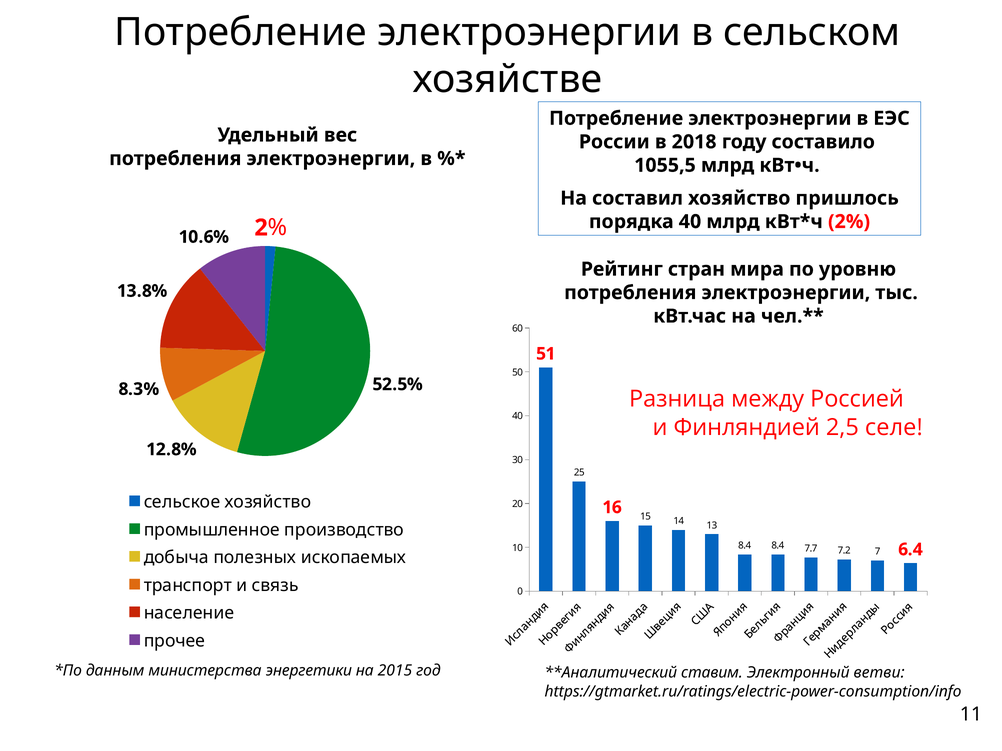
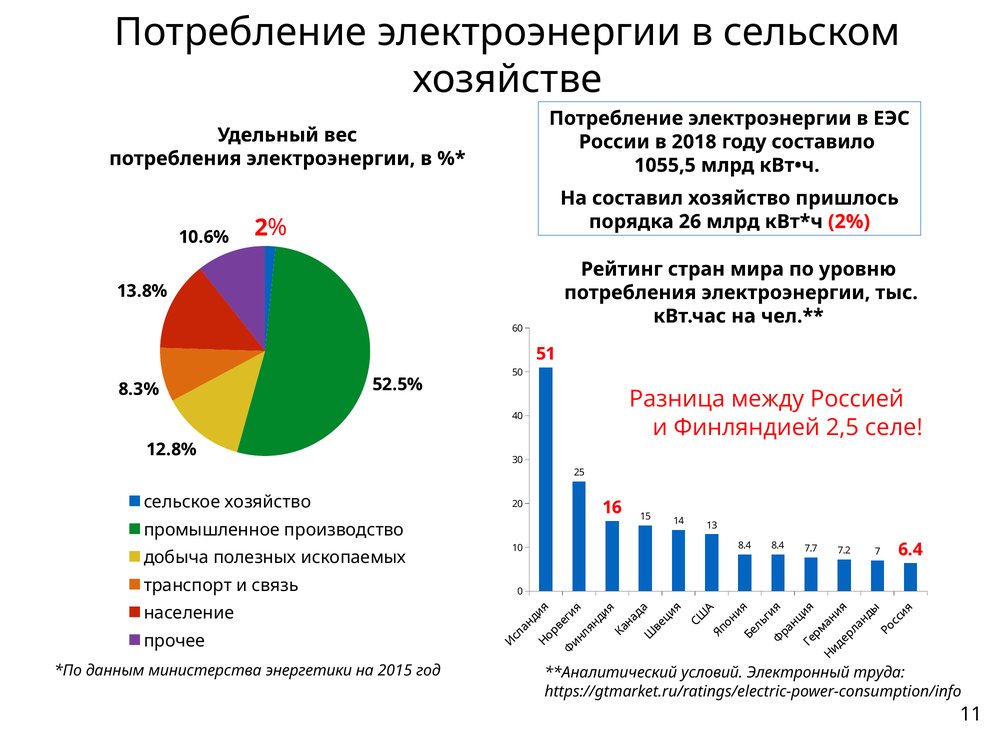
порядка 40: 40 -> 26 (690, 222)
ставим: ставим -> условий (712, 673)
ветви: ветви -> труда (879, 673)
